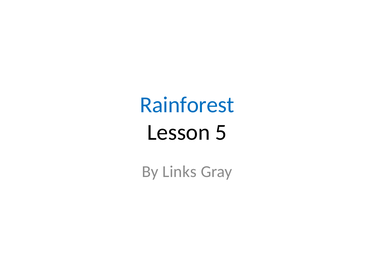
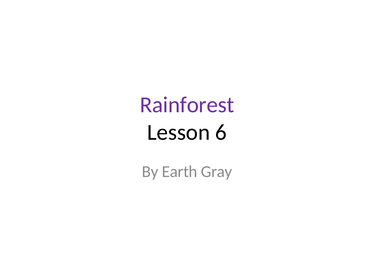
Rainforest colour: blue -> purple (187, 105)
5: 5 -> 6 (221, 133)
Links: Links -> Earth (180, 172)
